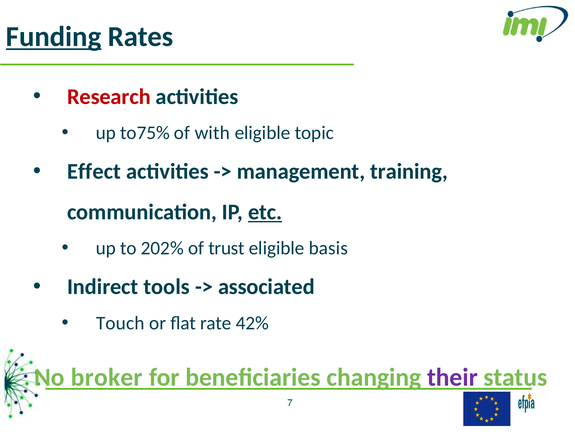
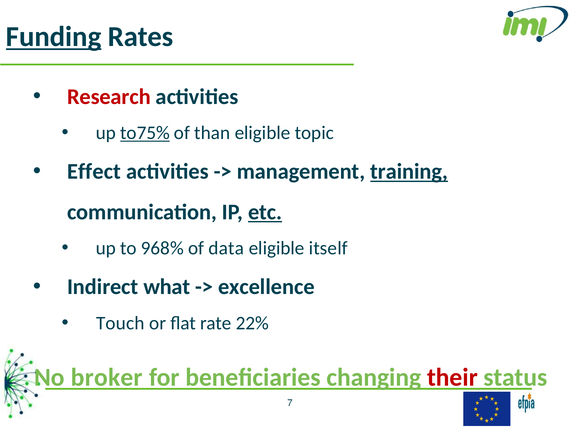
to75% underline: none -> present (145, 133)
with: with -> than (212, 133)
training underline: none -> present (409, 171)
202%: 202% -> 968% (162, 248)
trust: trust -> data (226, 248)
basis: basis -> itself (328, 248)
tools: tools -> what (167, 286)
associated: associated -> excellence (266, 286)
42%: 42% -> 22% (252, 323)
their colour: purple -> red (452, 377)
